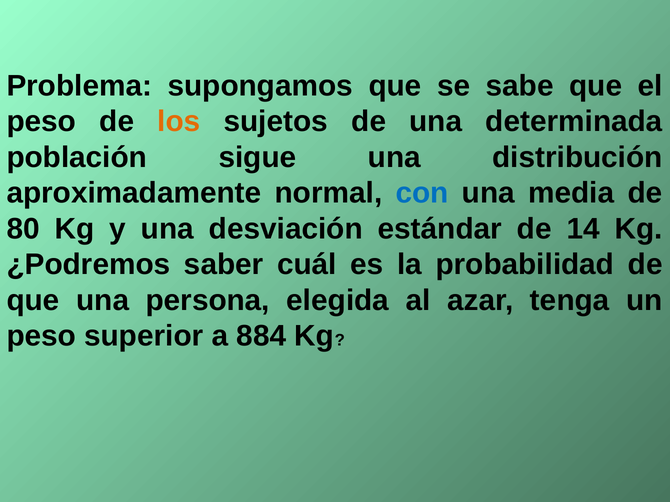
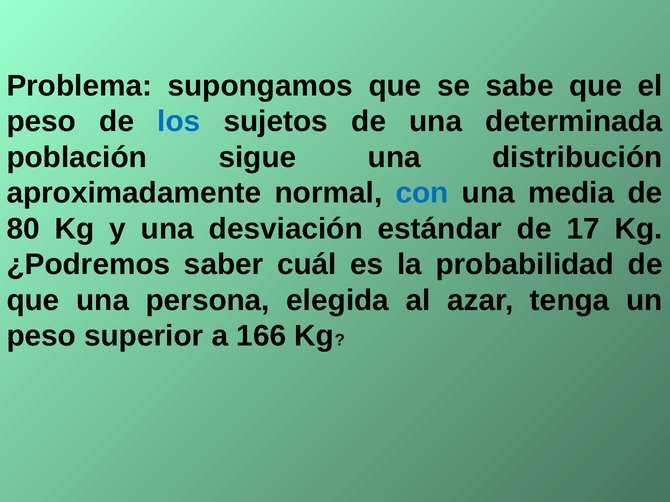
los colour: orange -> blue (179, 122)
14: 14 -> 17 (583, 229)
884: 884 -> 166 (261, 336)
